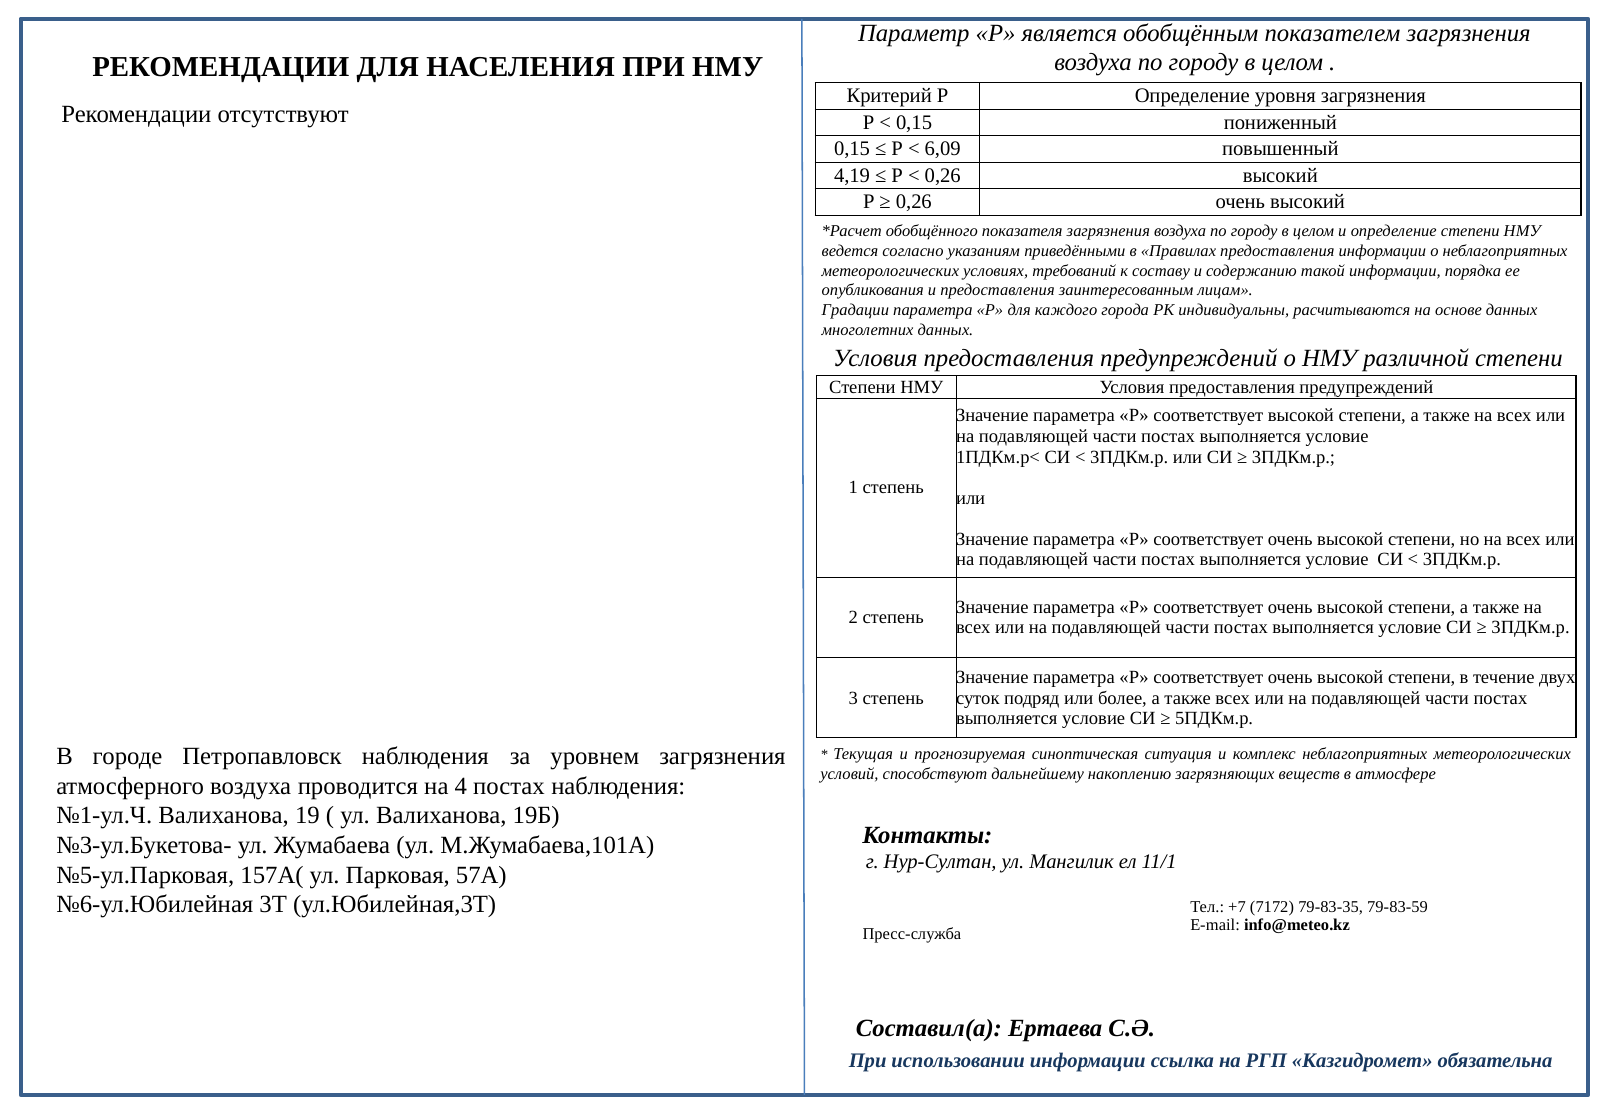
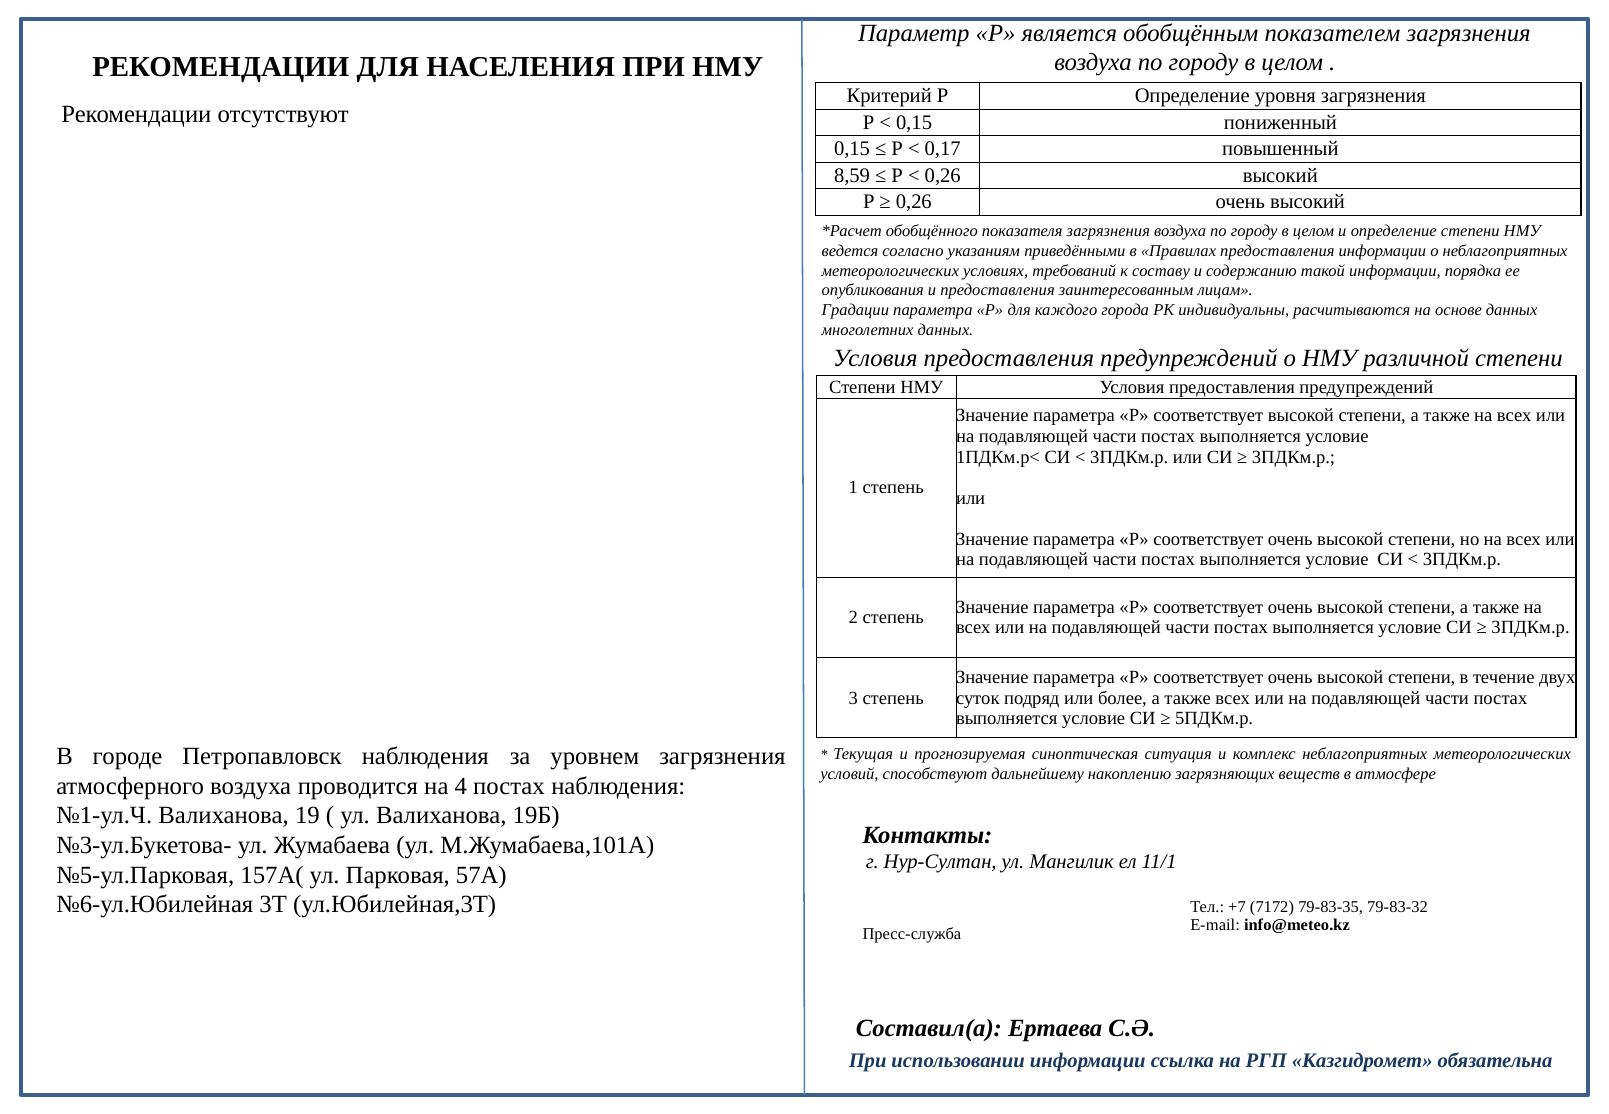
6,09: 6,09 -> 0,17 (943, 149)
4,19: 4,19 -> 8,59 (852, 175)
79-83-59: 79-83-59 -> 79-83-32 (1398, 907)
